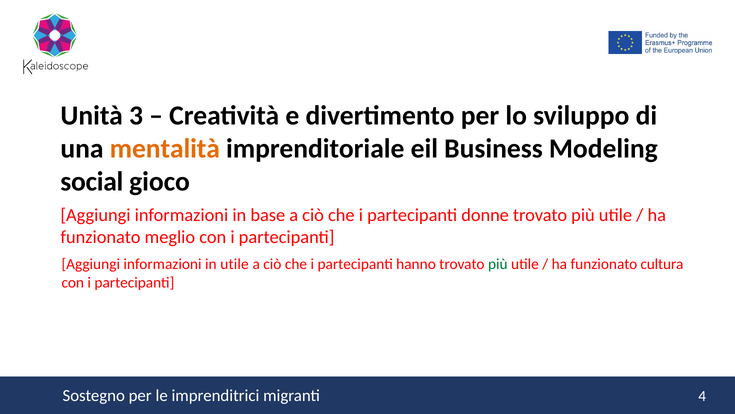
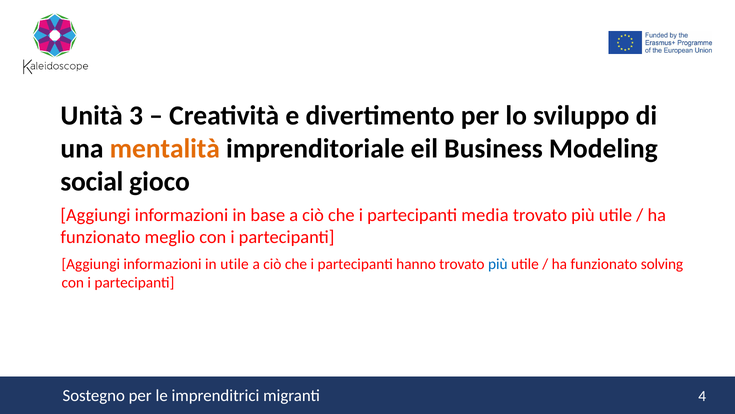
donne: donne -> media (485, 215)
più colour: green -> blue (498, 264)
cultura: cultura -> solving (662, 264)
